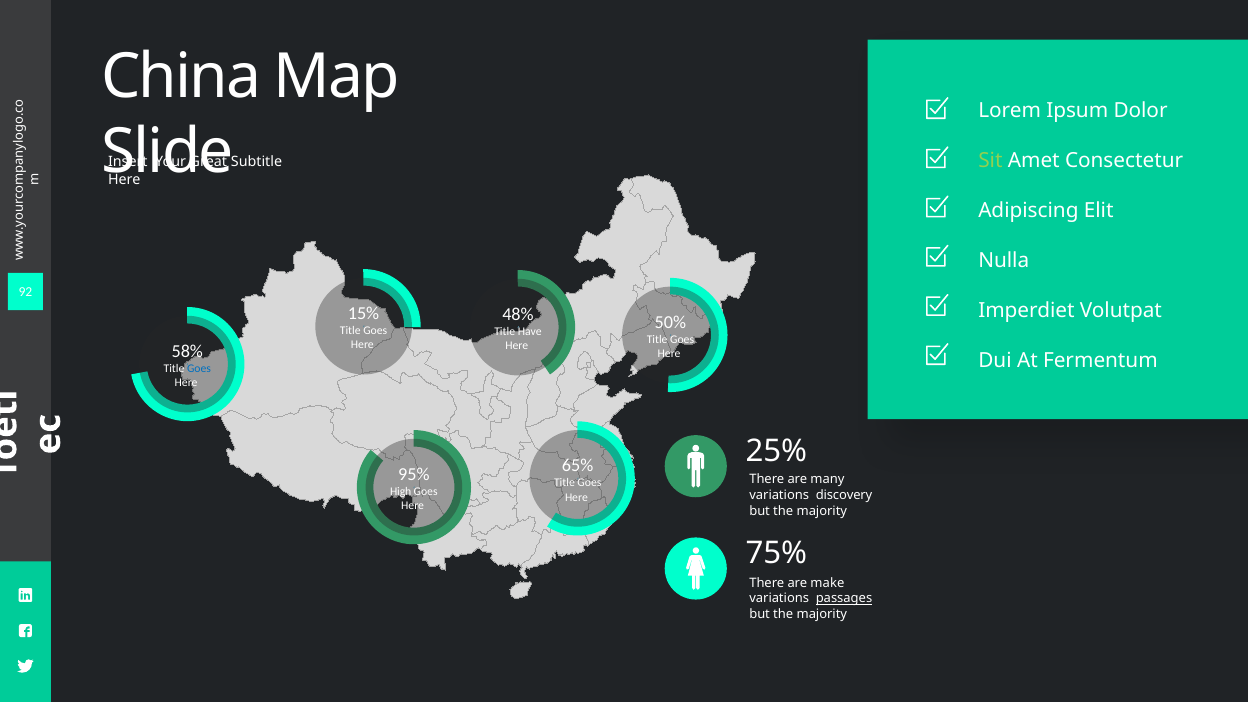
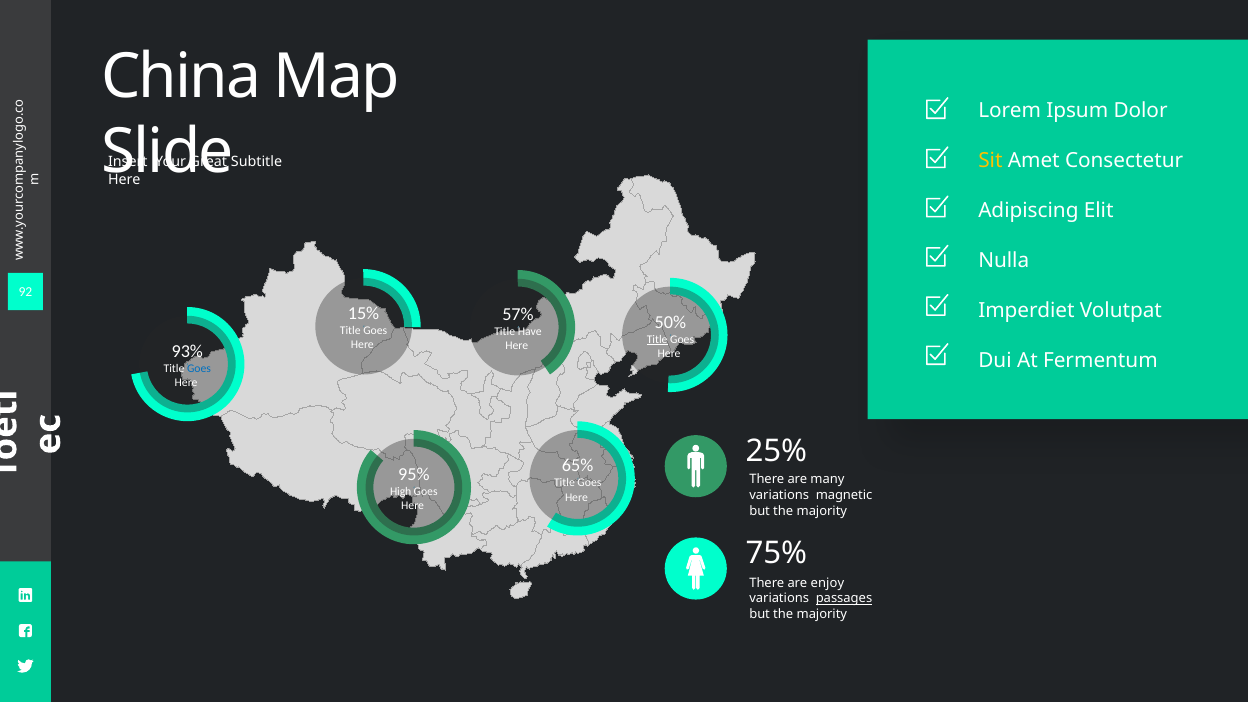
Sit colour: light green -> yellow (990, 161)
48%: 48% -> 57% (518, 314)
Title underline: none -> present (657, 340)
58%: 58% -> 93% (187, 351)
discovery: discovery -> magnetic (844, 495)
make: make -> enjoy (827, 583)
